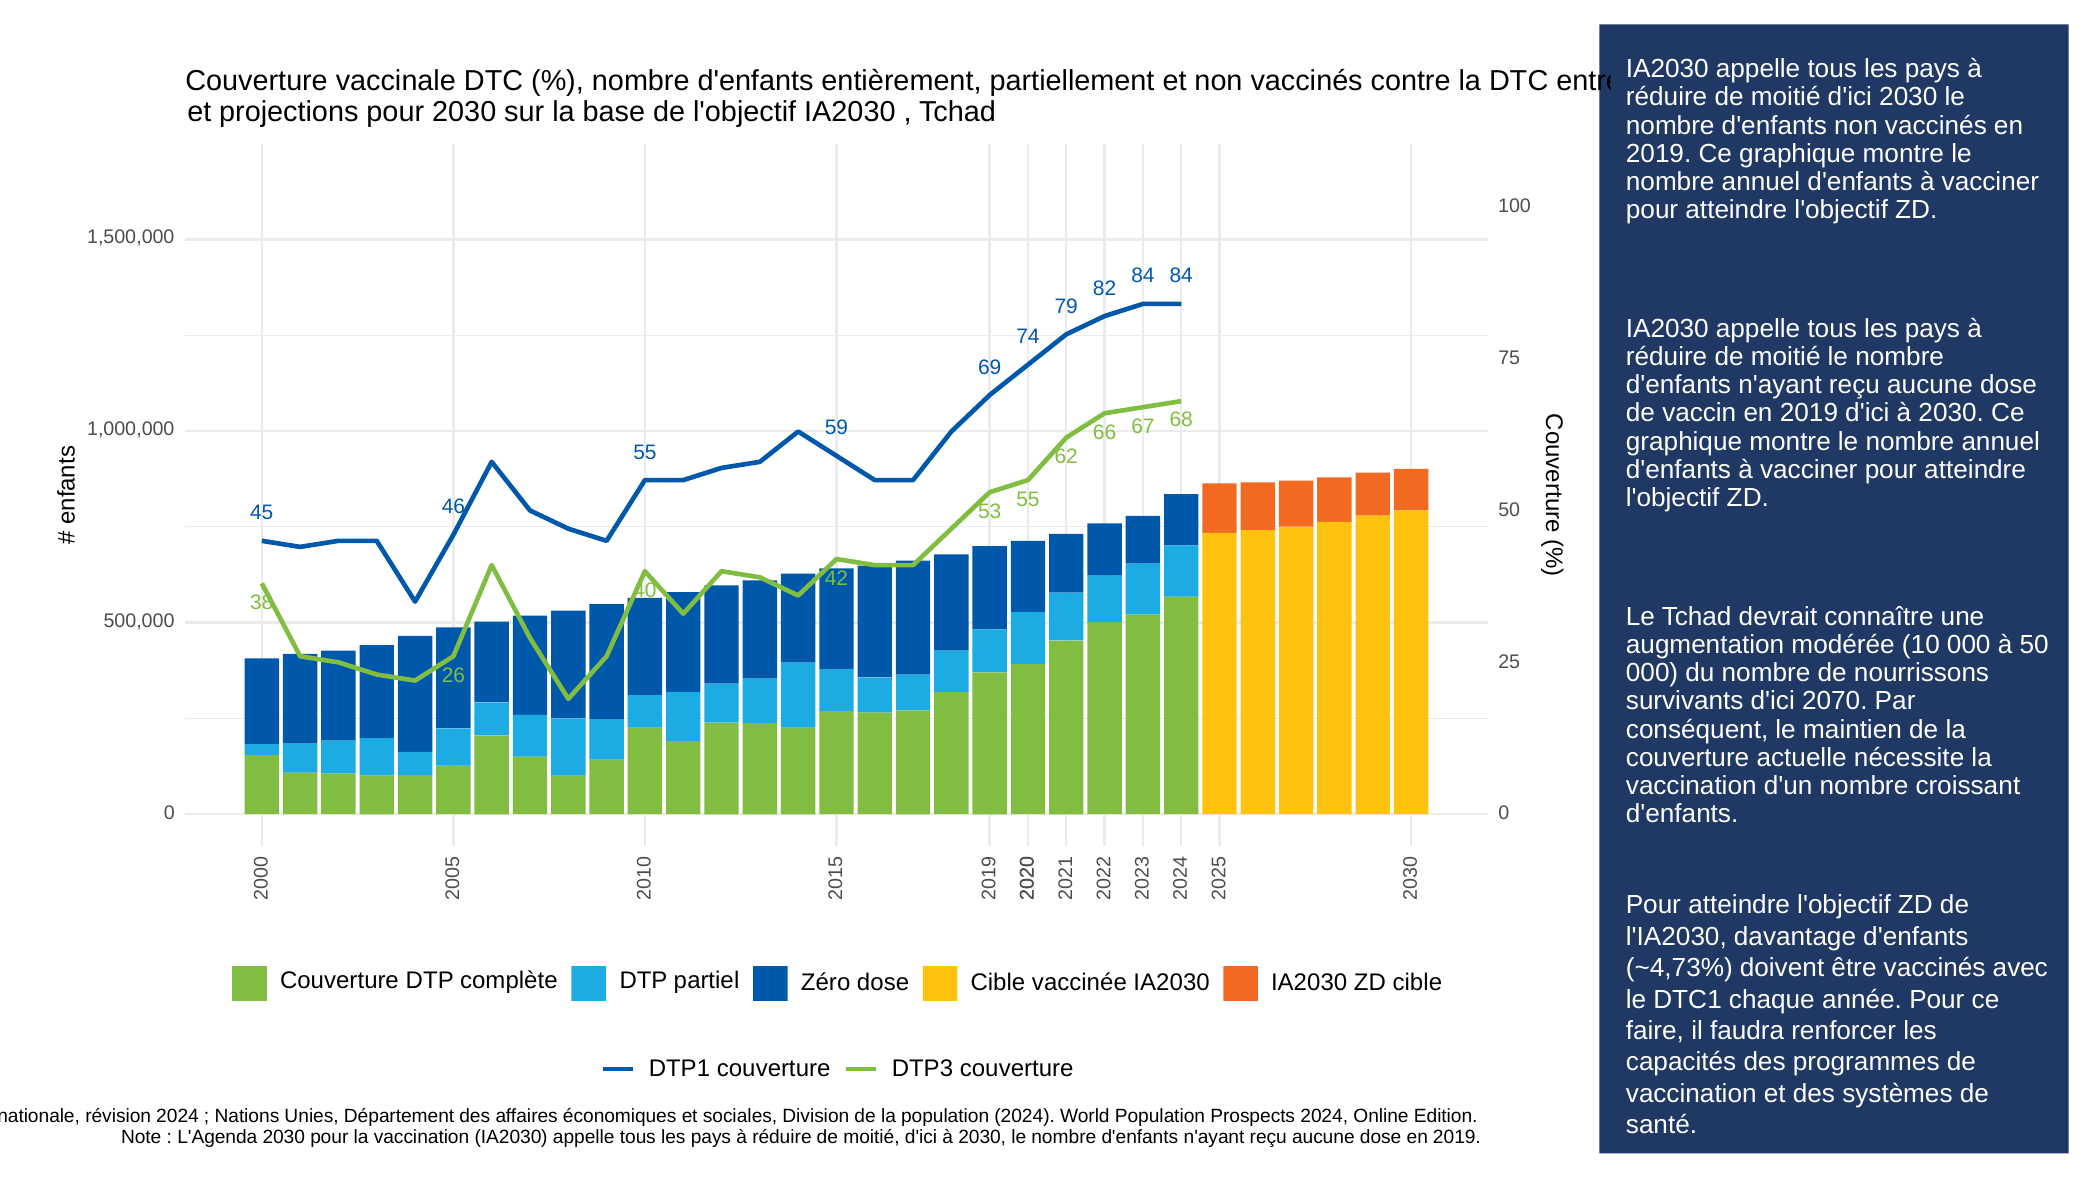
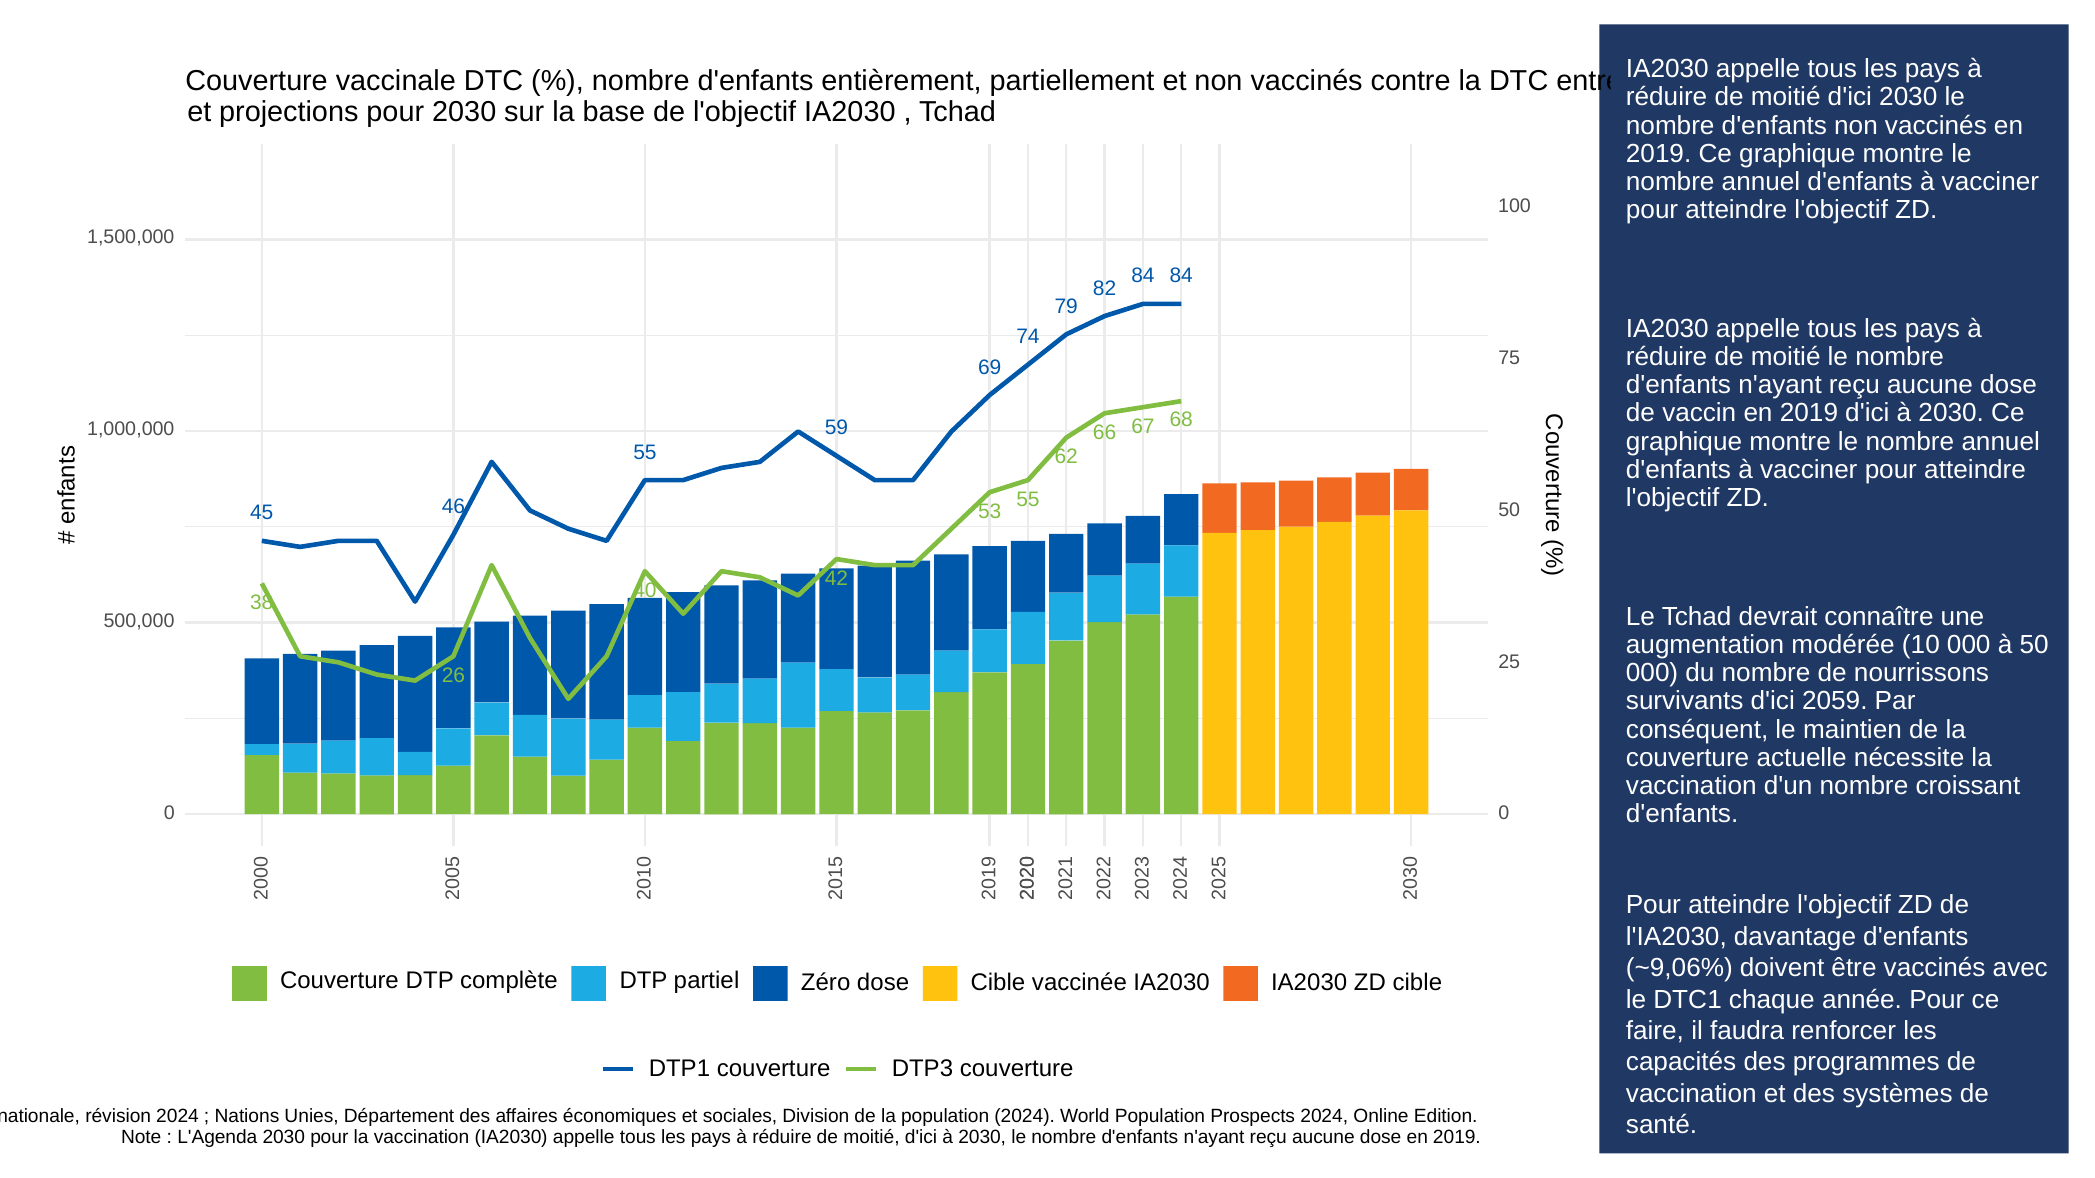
2070: 2070 -> 2059 (1835, 701)
~4,73%: ~4,73% -> ~9,06% (1679, 968)
